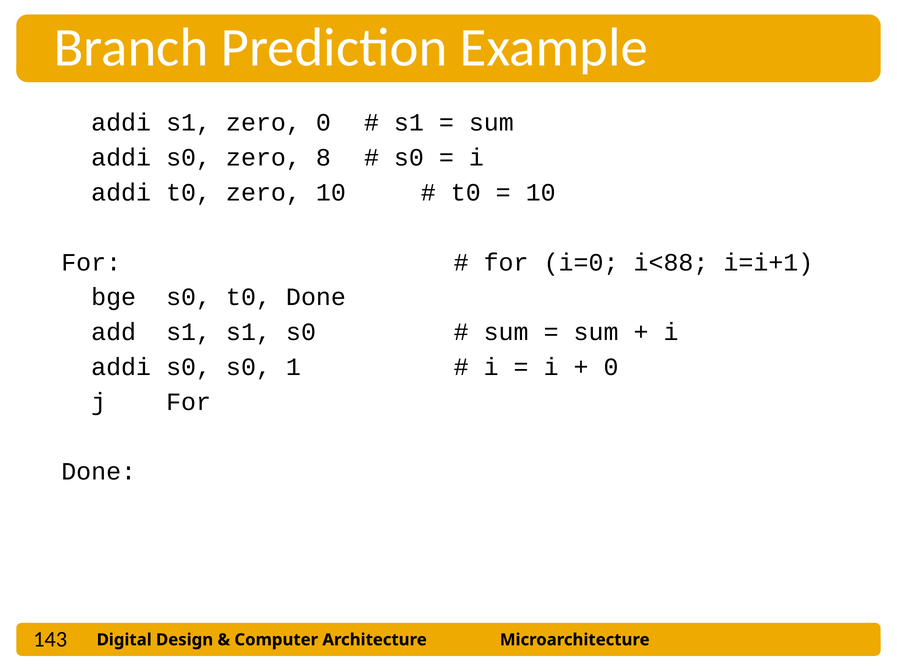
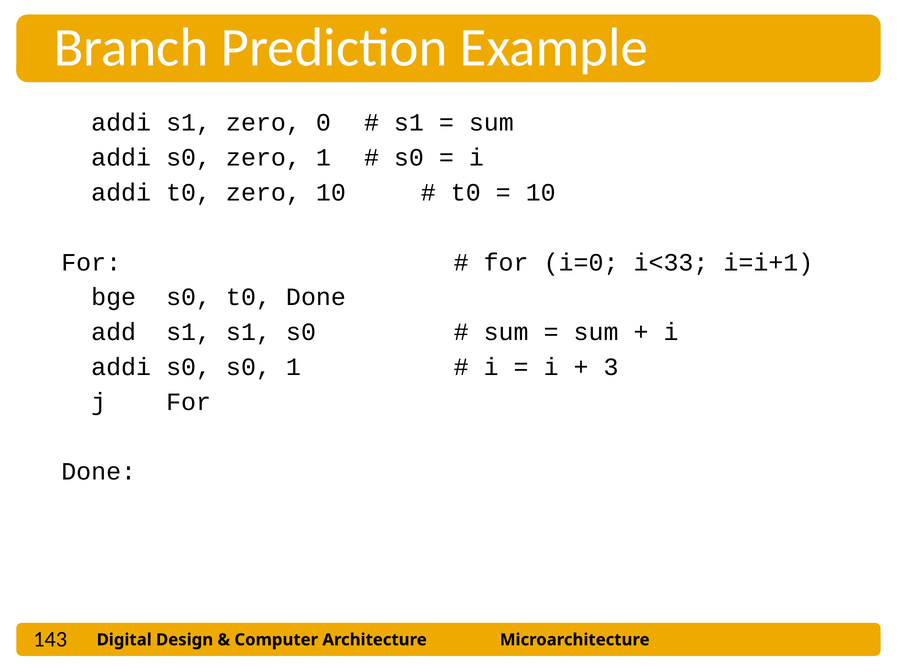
zero 8: 8 -> 1 (323, 158)
i<88: i<88 -> i<33 (671, 263)
0: 0 -> 3 (611, 367)
